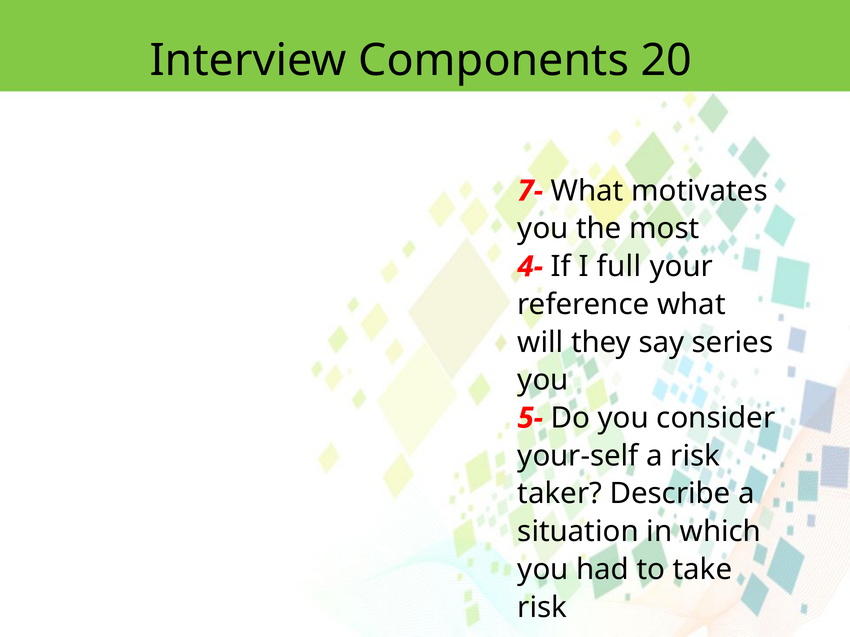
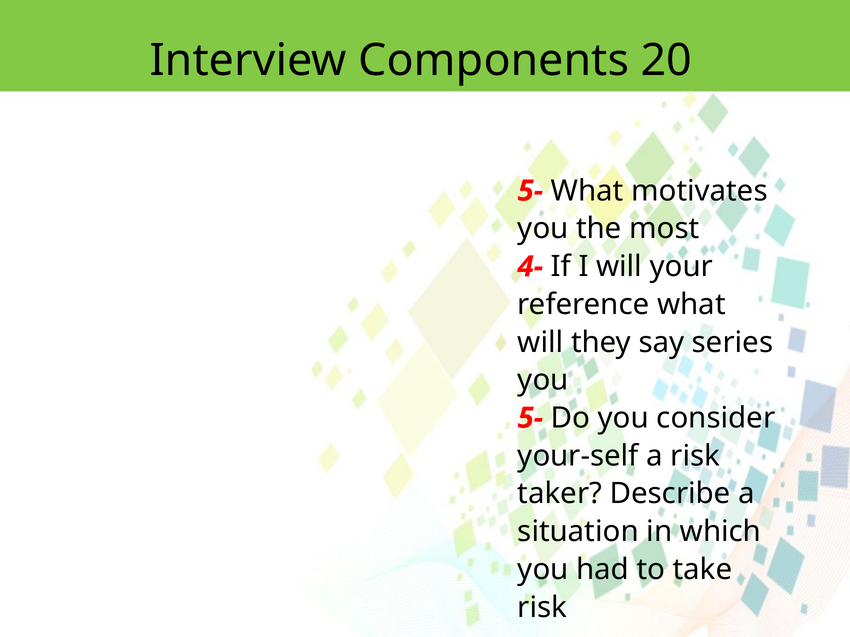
7-: 7- -> 5- (530, 191)
I full: full -> will (619, 267)
